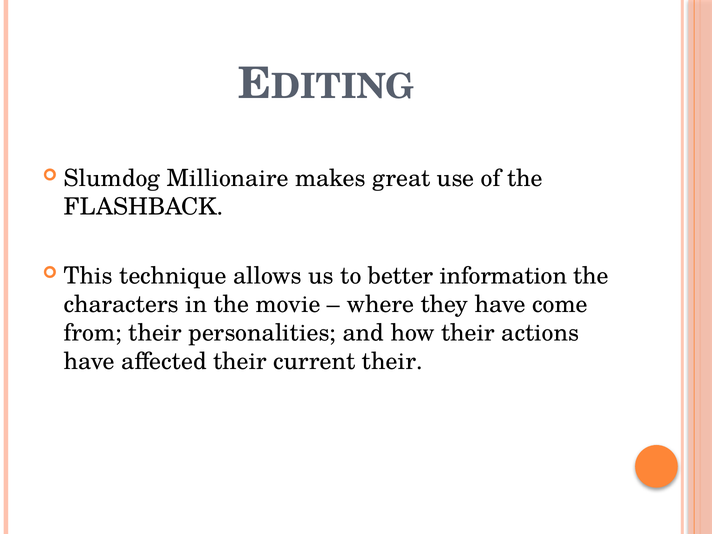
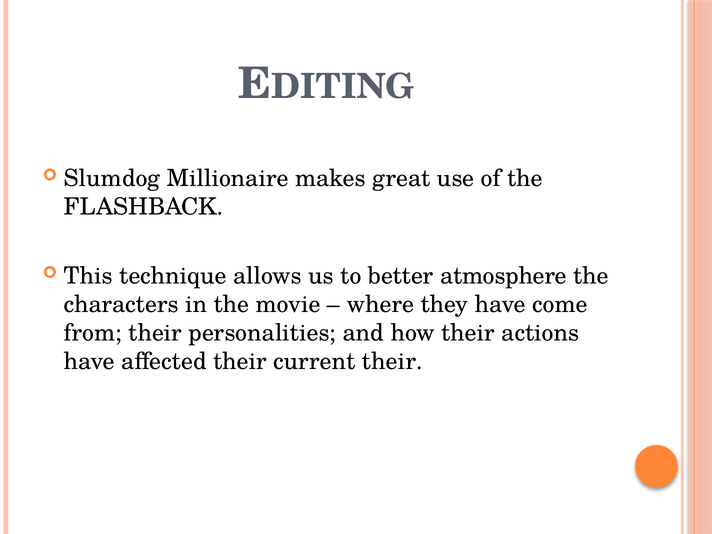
information: information -> atmosphere (503, 276)
